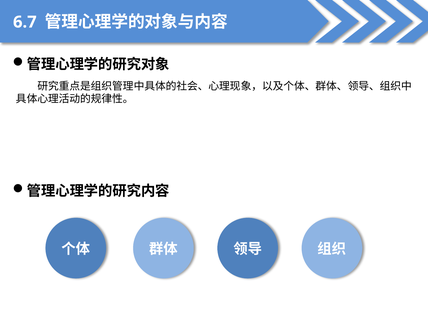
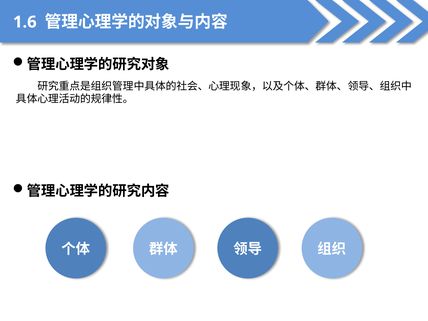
6.7: 6.7 -> 1.6 (25, 22)
